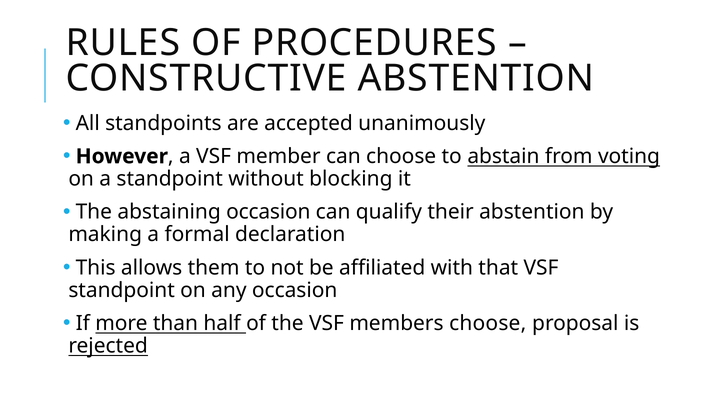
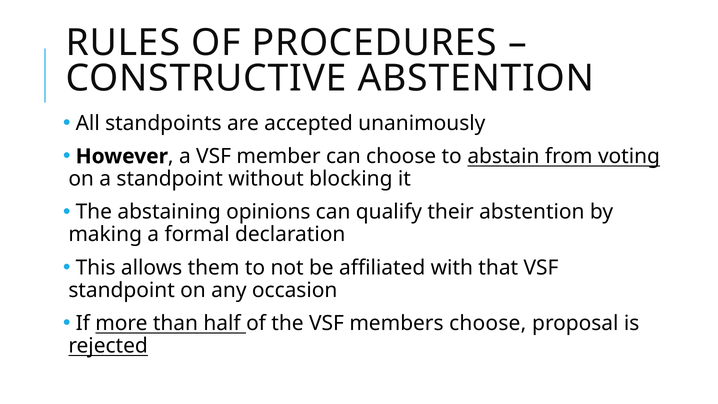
abstaining occasion: occasion -> opinions (268, 212)
